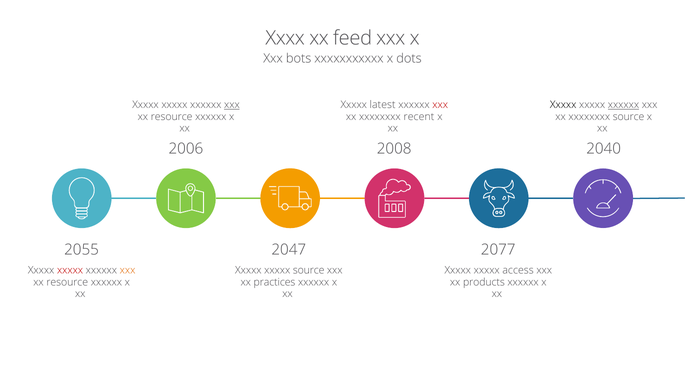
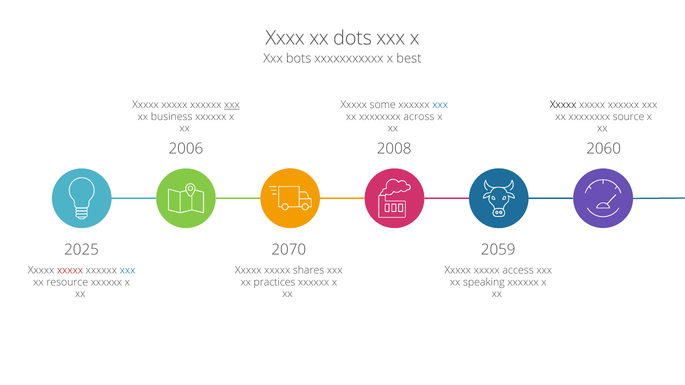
feed: feed -> dots (353, 38)
dots: dots -> best (409, 59)
latest: latest -> some (383, 105)
xxx colour: red -> blue (440, 105)
xxxxxx underline: present -> none (623, 105)
resource: resource -> business (172, 117)
recent: recent -> across (419, 117)
2040: 2040 -> 2060 (604, 149)
2055: 2055 -> 2025 (82, 250)
2047: 2047 -> 2070 (289, 250)
2077: 2077 -> 2059 (498, 250)
xxx colour: orange -> blue (128, 270)
xxxxx source: source -> shares (309, 270)
products: products -> speaking (484, 282)
